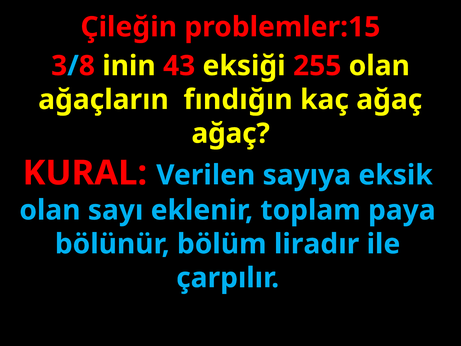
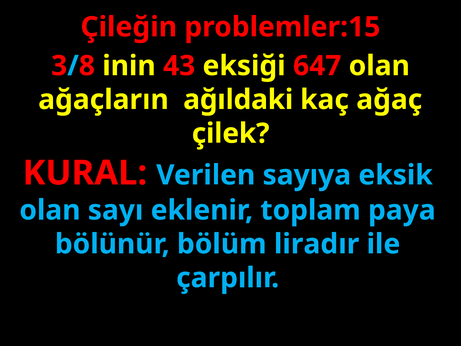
255: 255 -> 647 (317, 66)
fındığın: fındığın -> ağıldaki (238, 100)
ağaç: ağaç -> çilek (231, 133)
